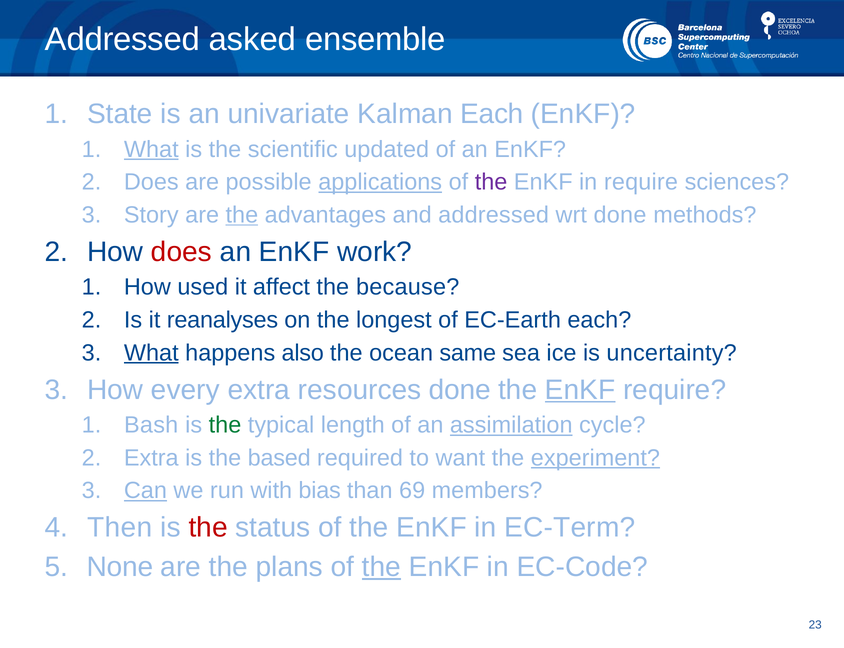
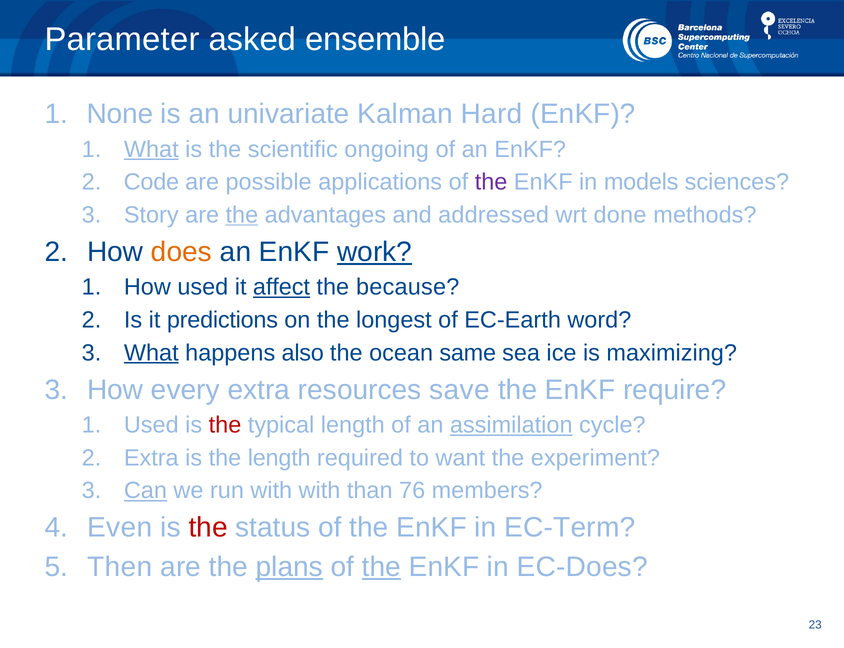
Addressed: Addressed -> Parameter (122, 39)
State: State -> None (120, 114)
Kalman Each: Each -> Hard (492, 114)
updated: updated -> ongoing (387, 149)
Does: Does -> Code (151, 182)
applications underline: present -> none (380, 182)
in require: require -> models (641, 182)
does colour: red -> orange (182, 252)
work underline: none -> present (375, 252)
affect underline: none -> present (281, 287)
reanalyses: reanalyses -> predictions (222, 320)
EC-Earth each: each -> word (599, 320)
uncertainty: uncertainty -> maximizing (672, 353)
resources done: done -> save (460, 390)
EnKF underline: present -> none (580, 390)
Bash: Bash -> Used (151, 425)
the colour: green -> red (225, 425)
the based: based -> length (279, 458)
experiment underline: present -> none (595, 458)
with bias: bias -> with (320, 491)
69: 69 -> 76 (412, 491)
Then: Then -> Even (120, 528)
None: None -> Then (120, 567)
plans underline: none -> present (289, 567)
EC-Code: EC-Code -> EC-Does (582, 567)
